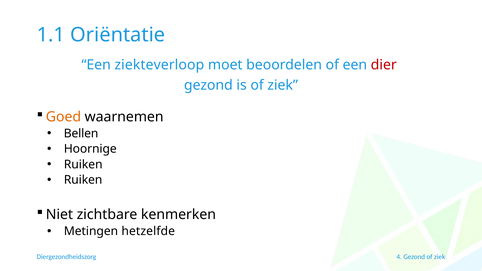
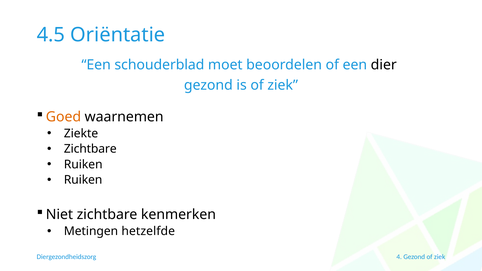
1.1: 1.1 -> 4.5 (51, 35)
ziekteverloop: ziekteverloop -> schouderblad (159, 65)
dier colour: red -> black (384, 65)
Bellen: Bellen -> Ziekte (81, 134)
Hoornige: Hoornige -> Zichtbare (90, 149)
